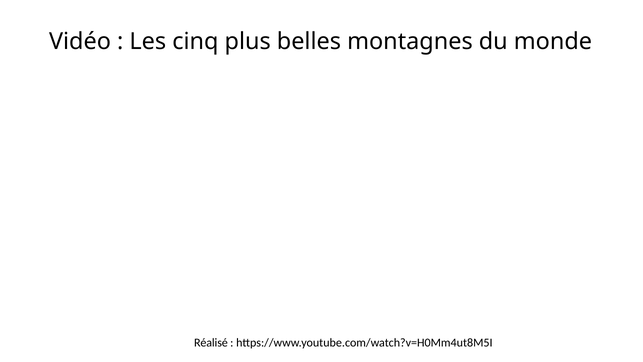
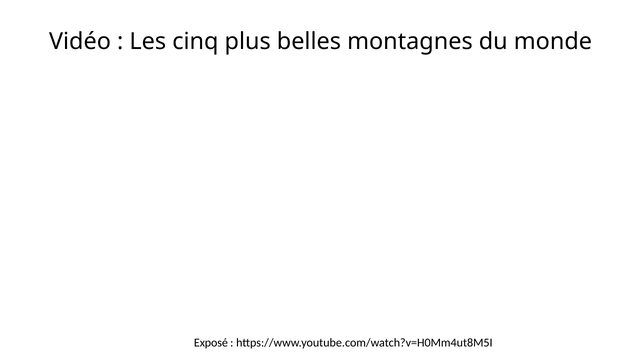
Réalisé: Réalisé -> Exposé (211, 342)
